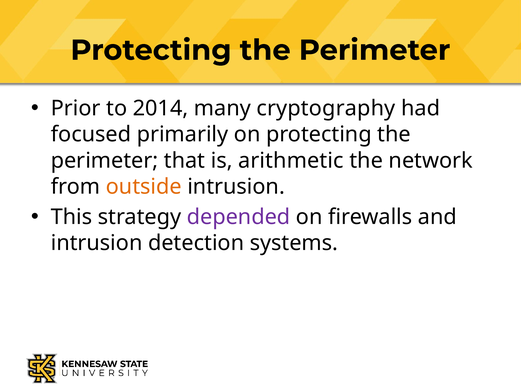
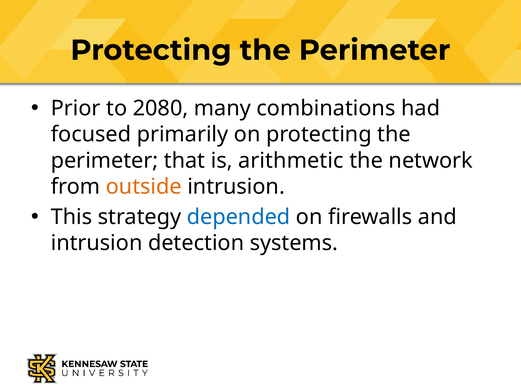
2014: 2014 -> 2080 (161, 108)
cryptography: cryptography -> combinations (326, 108)
depended colour: purple -> blue (239, 217)
